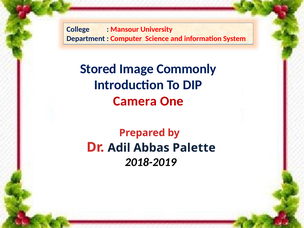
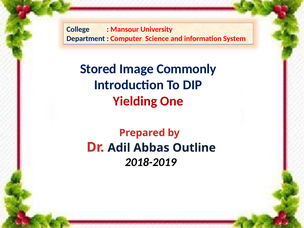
Camera: Camera -> Yielding (135, 101)
Palette: Palette -> Outline (194, 148)
